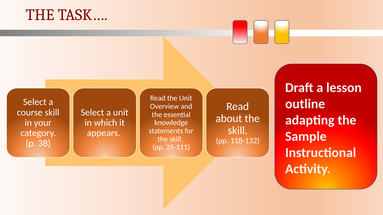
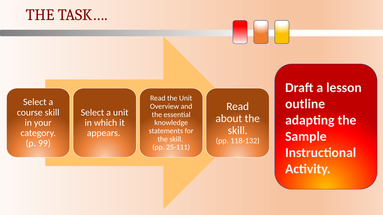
38: 38 -> 99 (44, 144)
